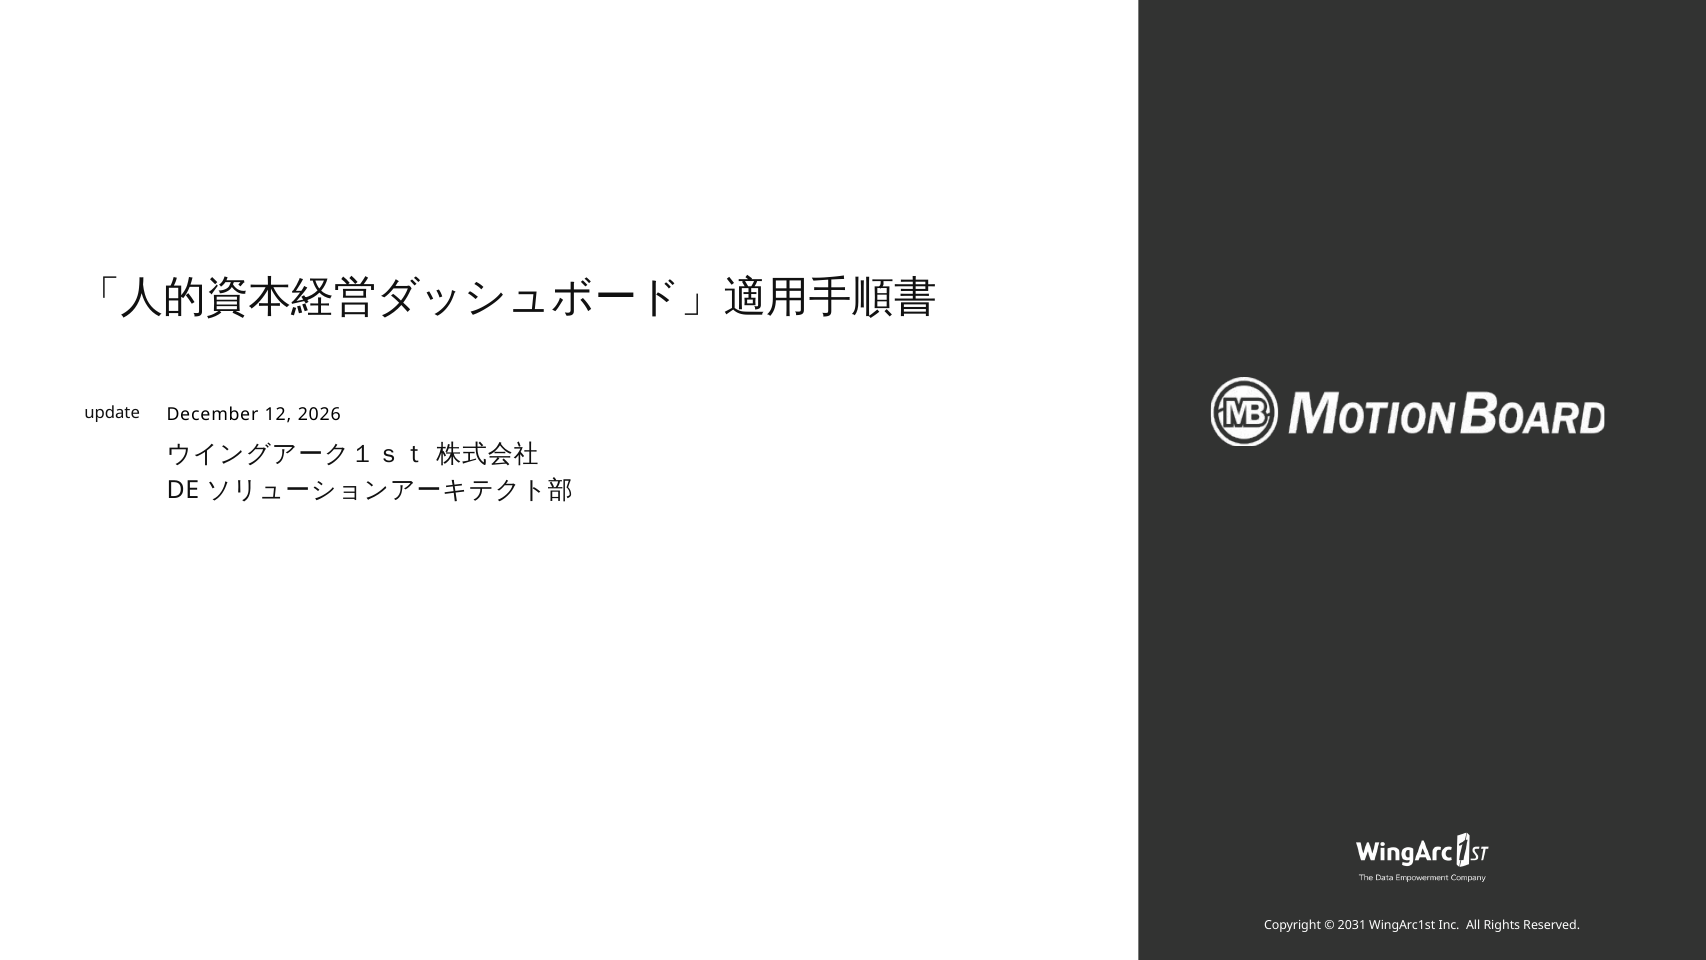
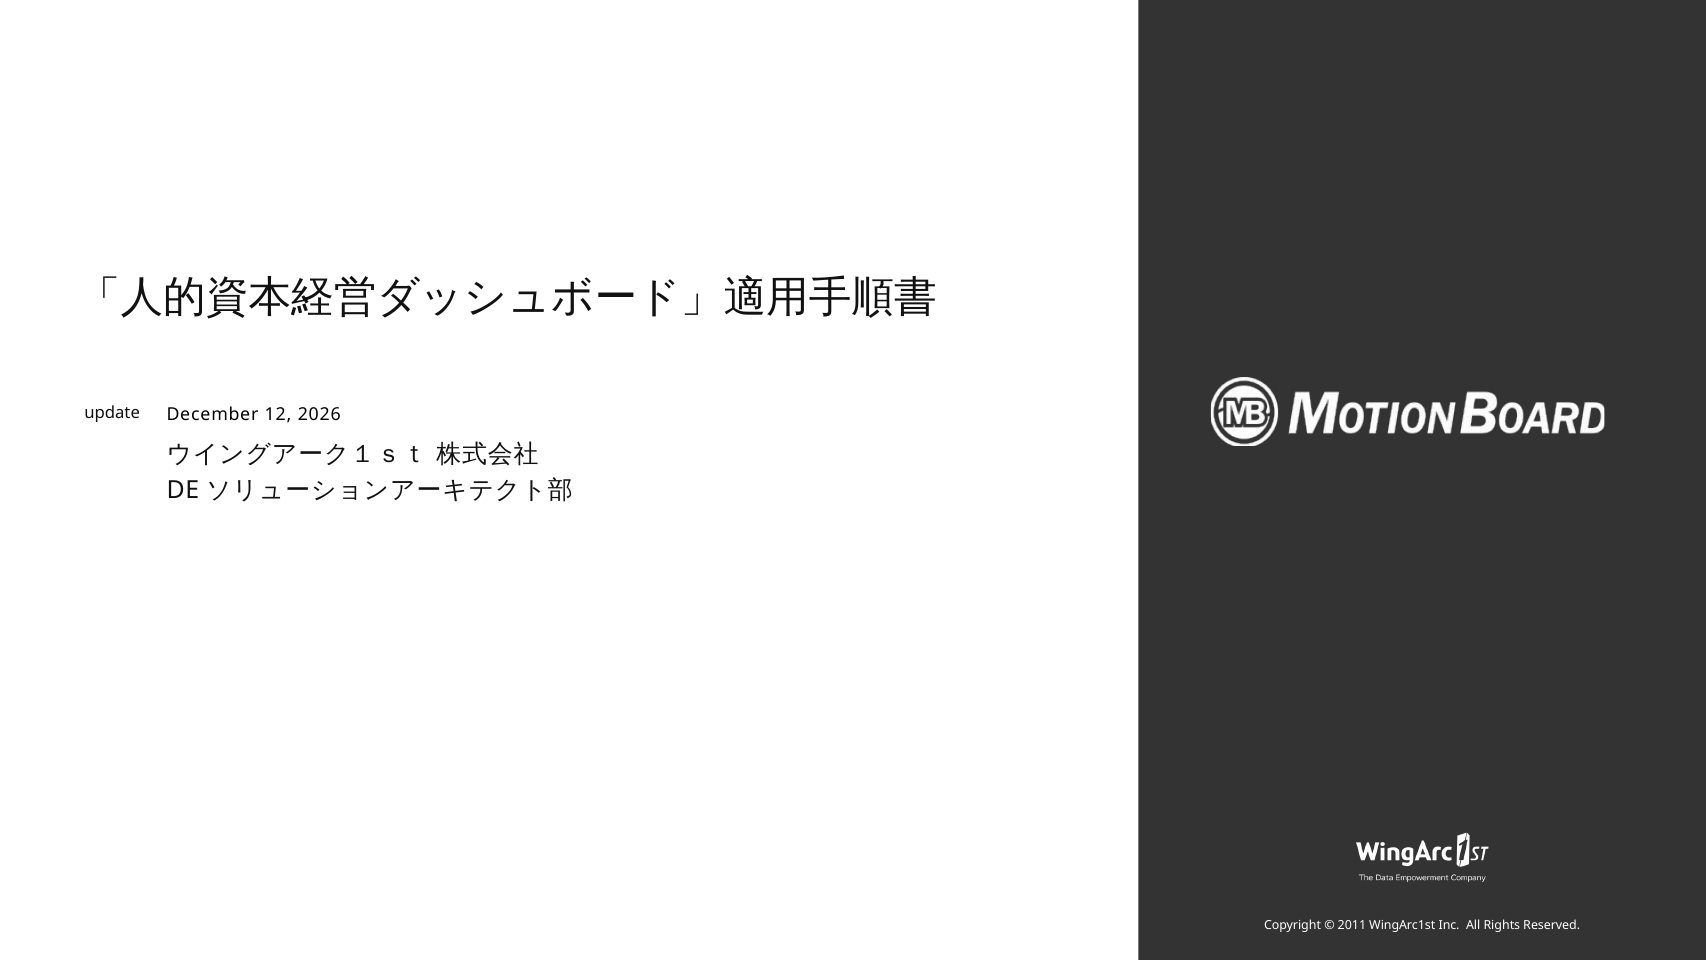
2031: 2031 -> 2011 (1352, 925)
